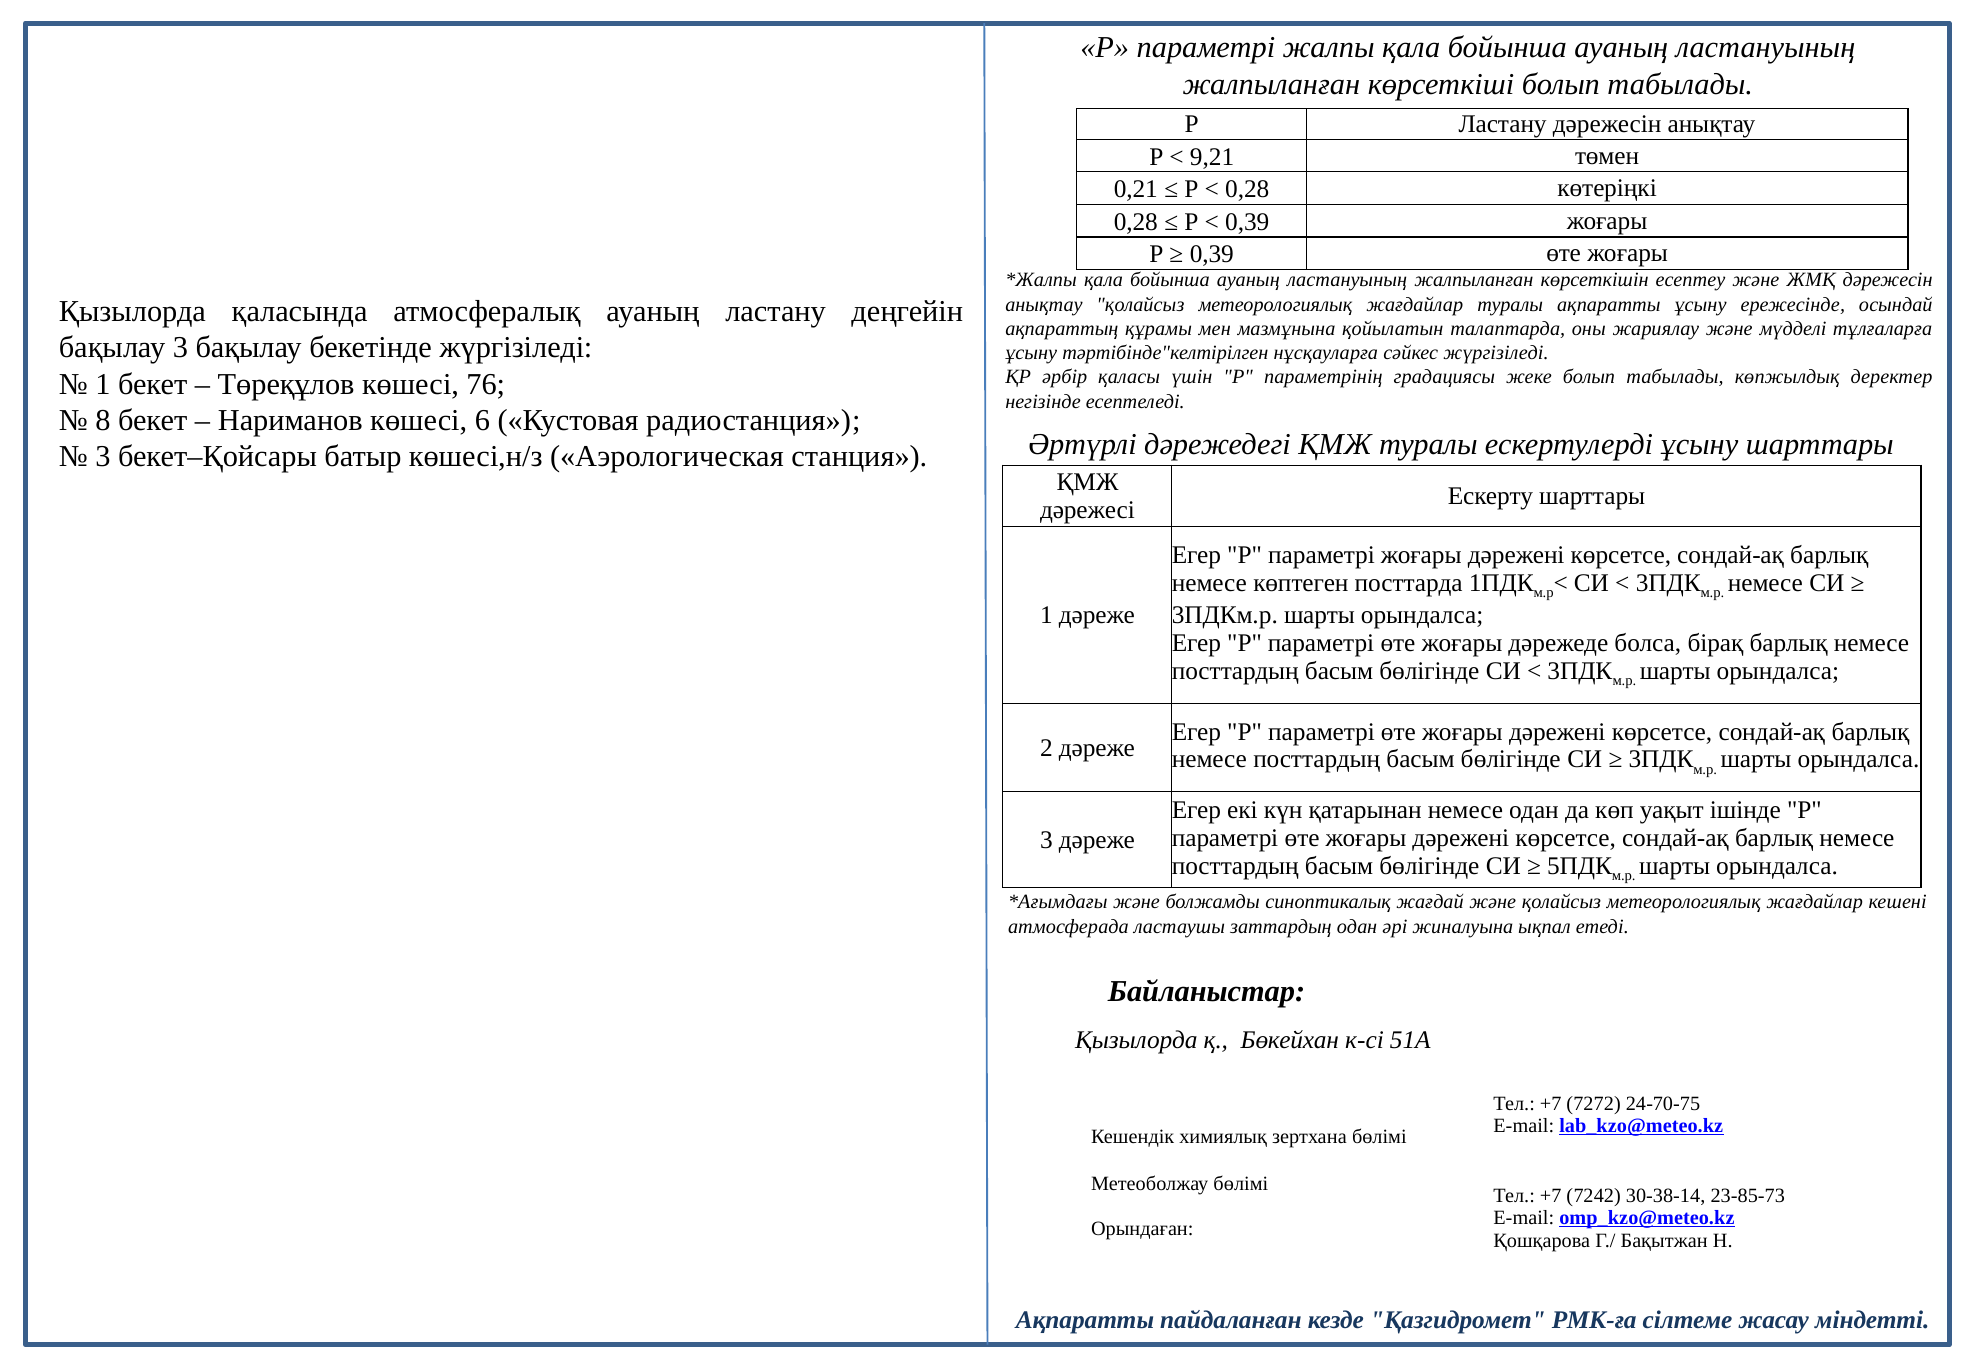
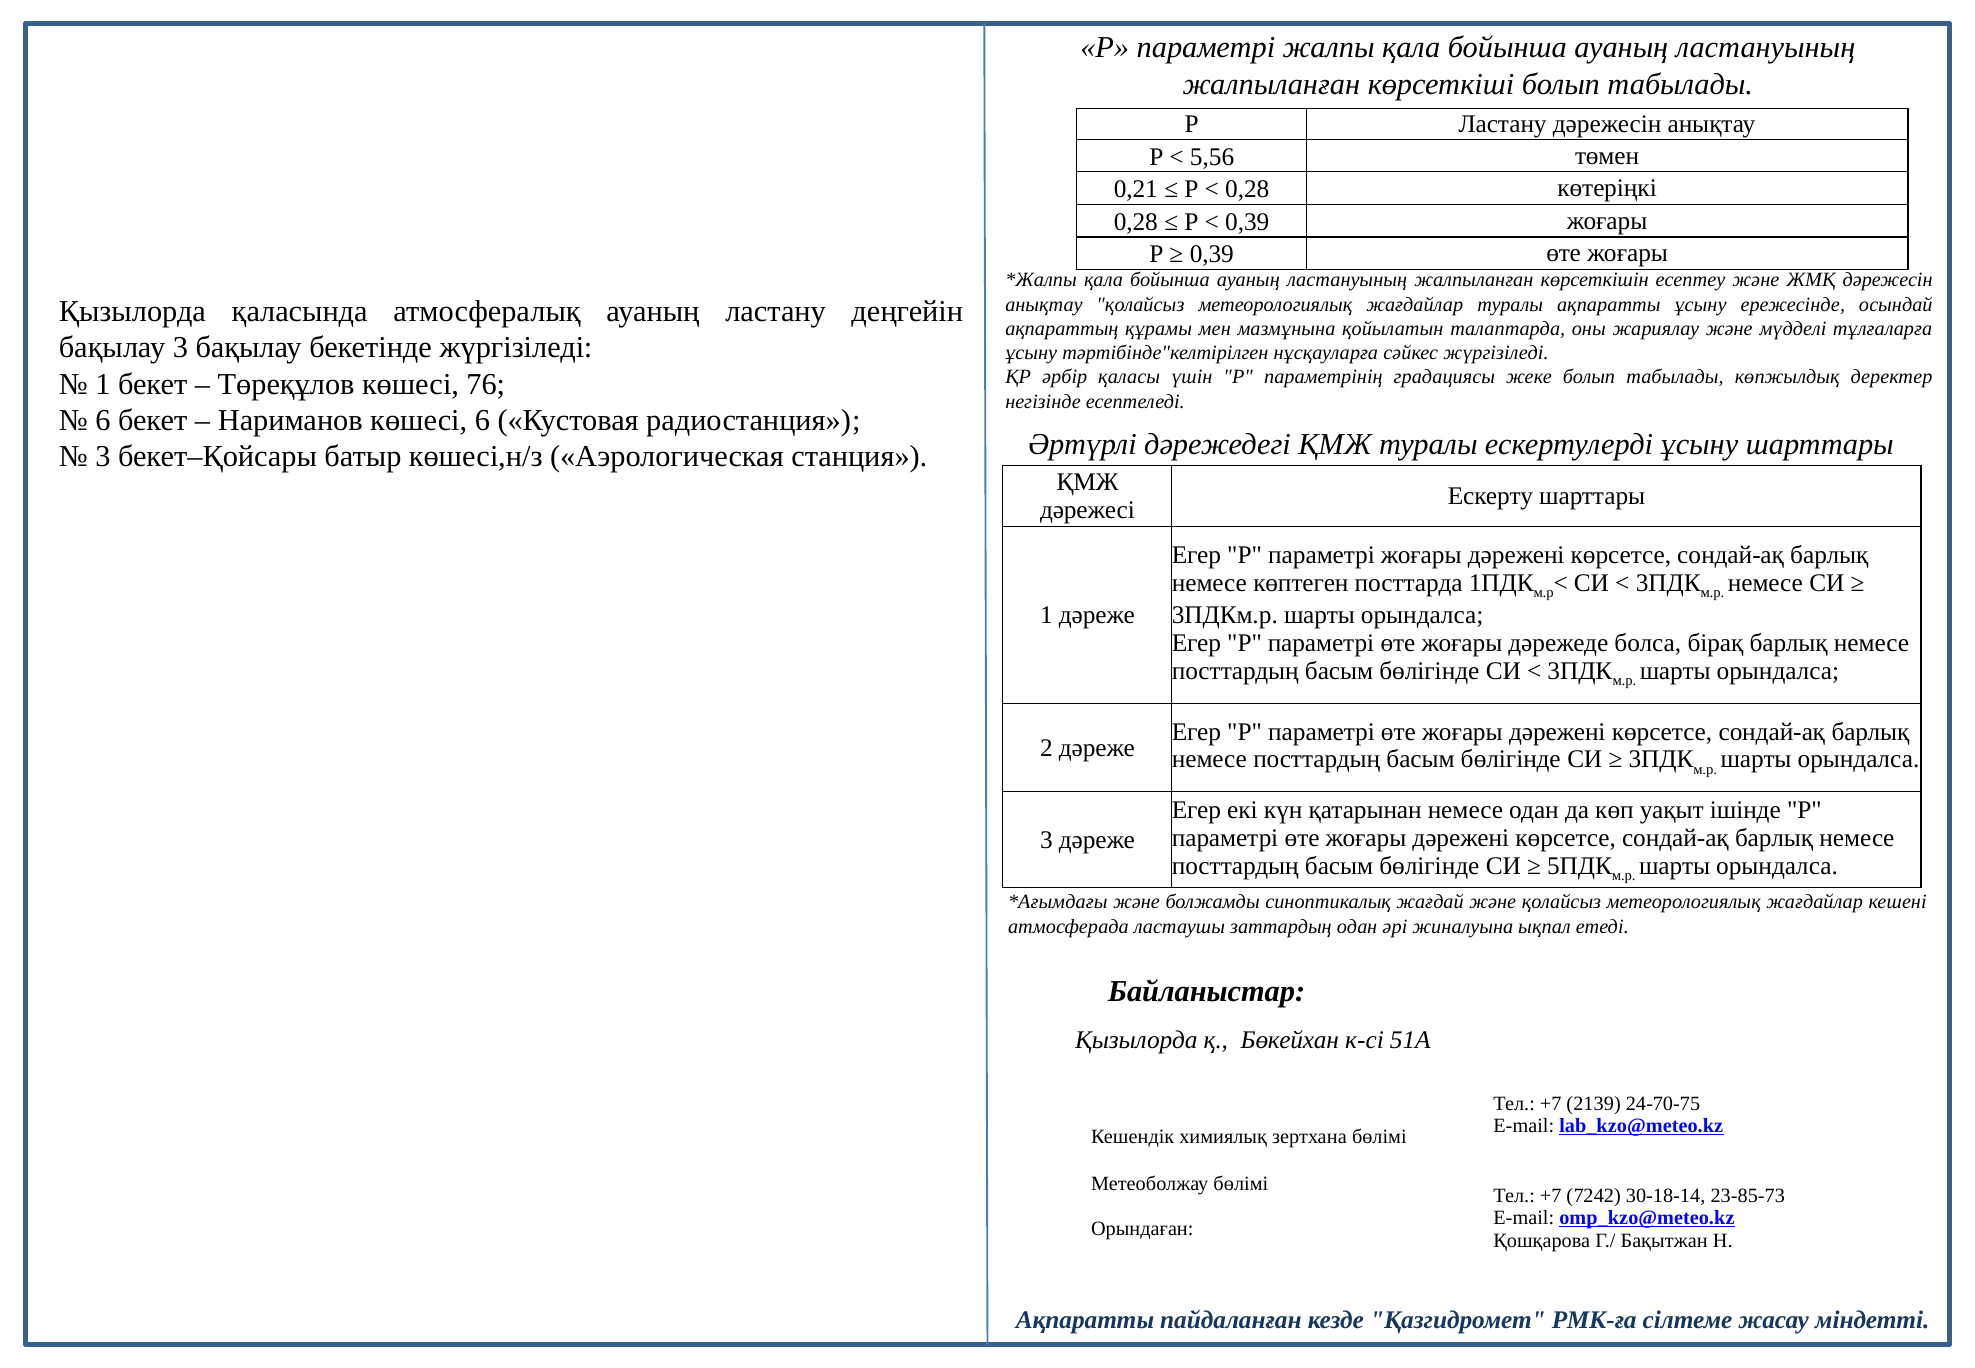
9,21: 9,21 -> 5,56 (1212, 157)
8: 8 -> 6 (103, 420)
7272: 7272 -> 2139 (1594, 1103)
30-38-14: 30-38-14 -> 30-18-14 (1666, 1195)
